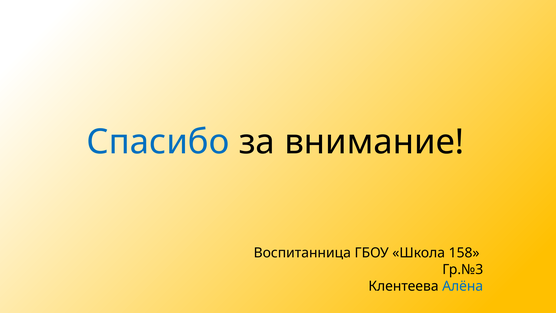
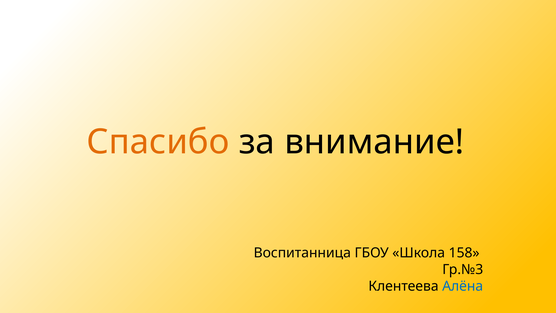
Спасибо colour: blue -> orange (158, 142)
